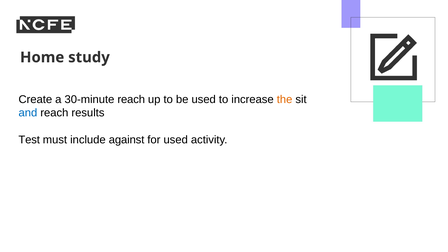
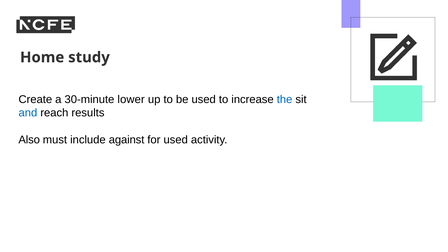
30-minute reach: reach -> lower (131, 99)
the colour: orange -> blue (285, 99)
Test: Test -> Also (29, 140)
